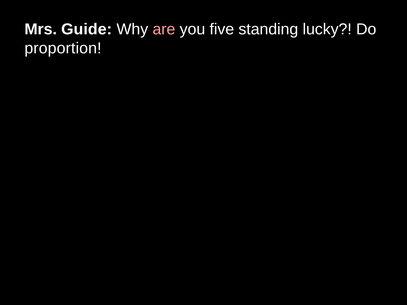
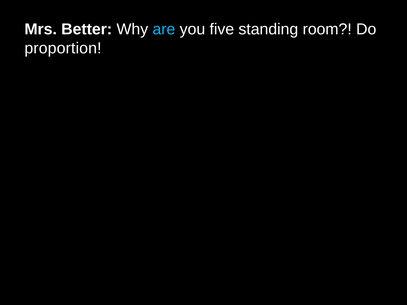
Guide: Guide -> Better (87, 29)
are colour: pink -> light blue (164, 29)
lucky: lucky -> room (327, 29)
